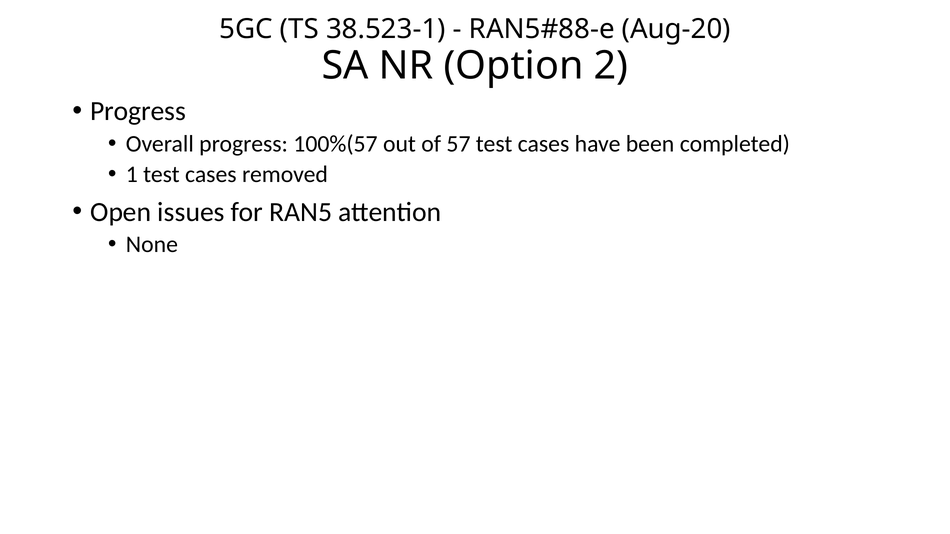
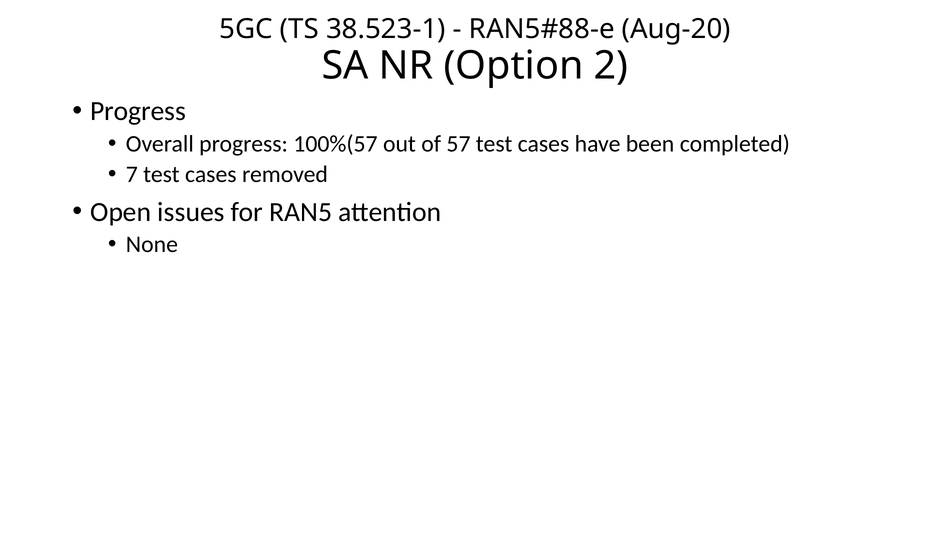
1: 1 -> 7 (132, 174)
